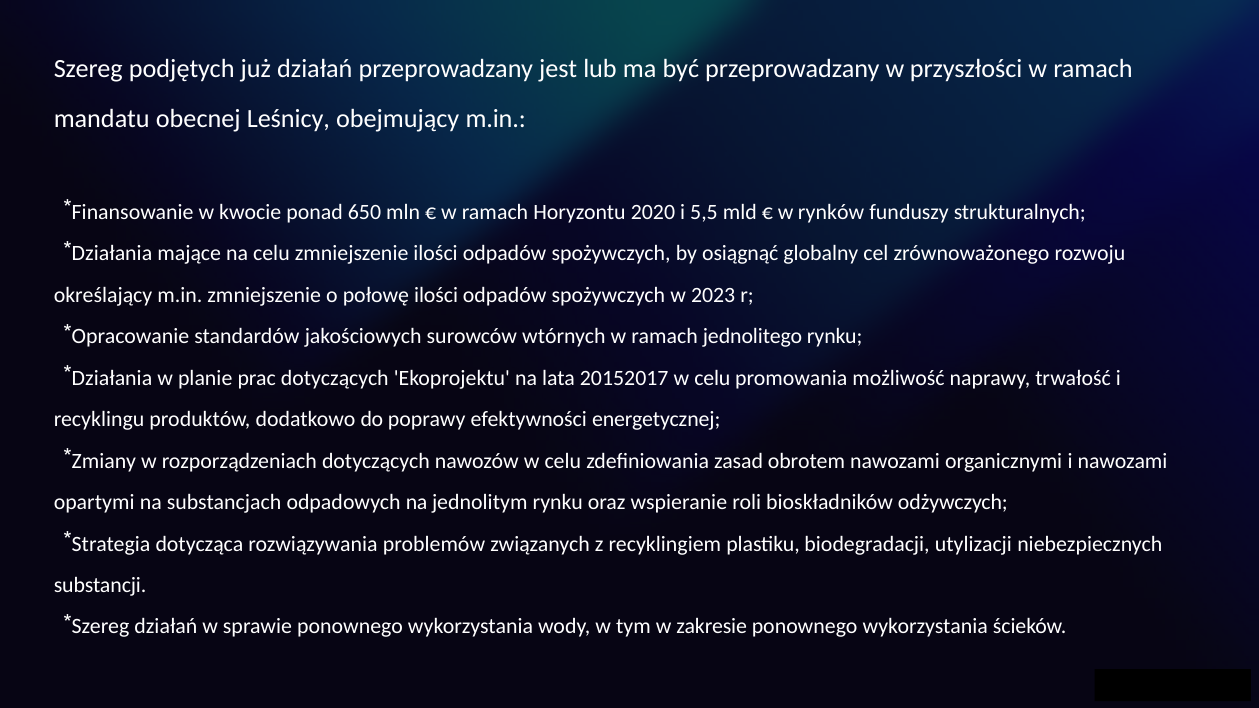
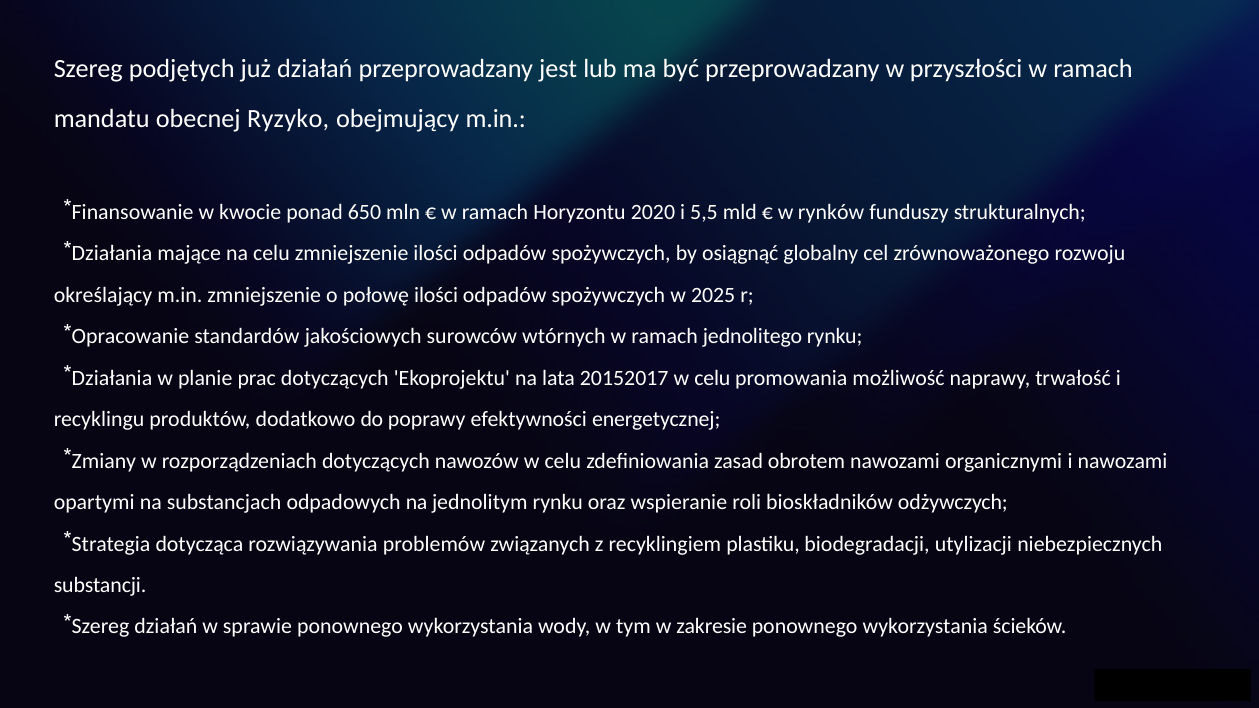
Leśnicy: Leśnicy -> Ryzyko (288, 119)
2023: 2023 -> 2025 (713, 295)
